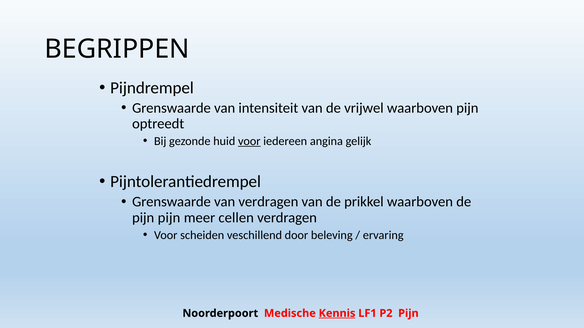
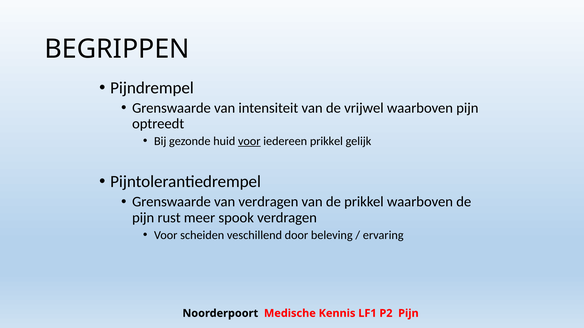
iedereen angina: angina -> prikkel (326, 141)
pijn pijn: pijn -> rust (169, 218)
cellen: cellen -> spook (236, 218)
Kennis underline: present -> none (337, 314)
